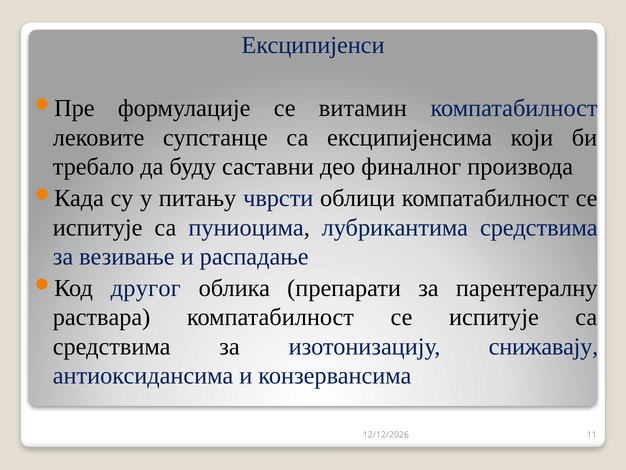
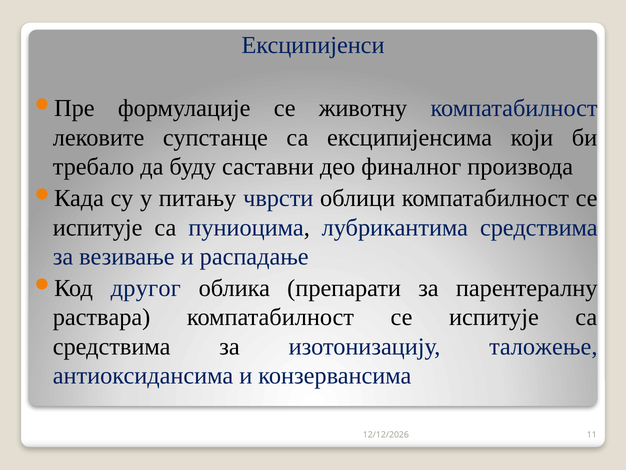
витамин: витамин -> животну (363, 108)
снижавају: снижавају -> таложење (543, 346)
